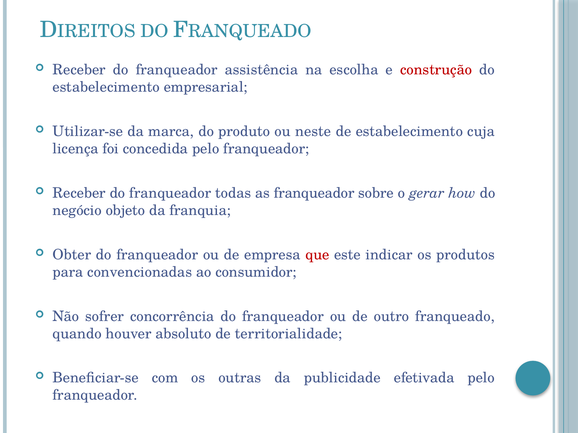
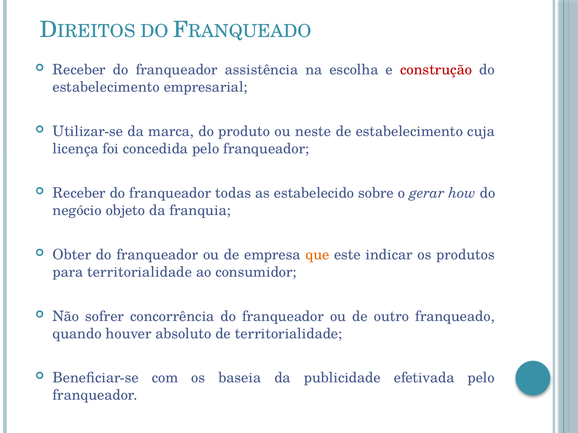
as franqueador: franqueador -> estabelecido (314, 193)
que colour: red -> orange (317, 255)
para convencionadas: convencionadas -> territorialidade (140, 272)
outras: outras -> baseia (240, 378)
